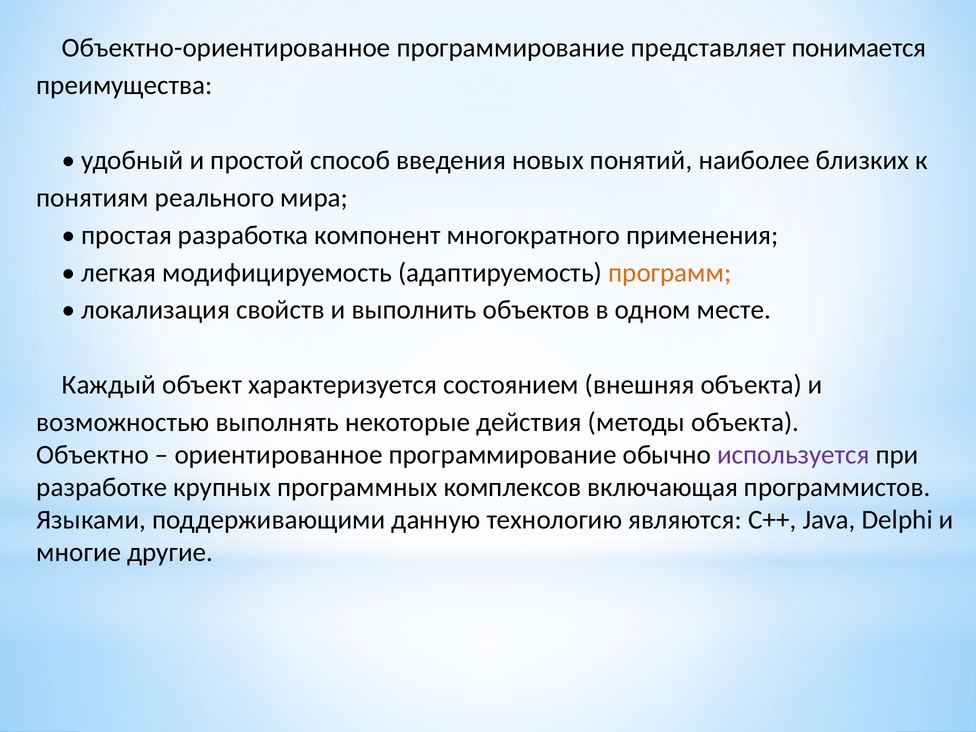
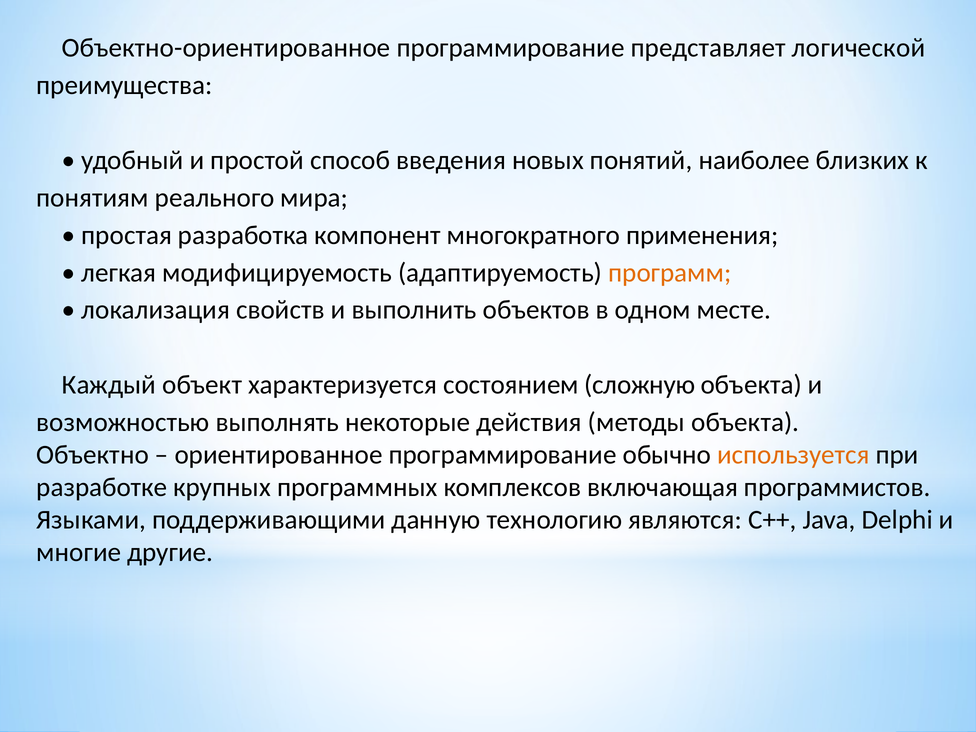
понимается: понимается -> логической (859, 48)
внешняя: внешняя -> сложную (640, 385)
используется colour: purple -> orange (793, 455)
